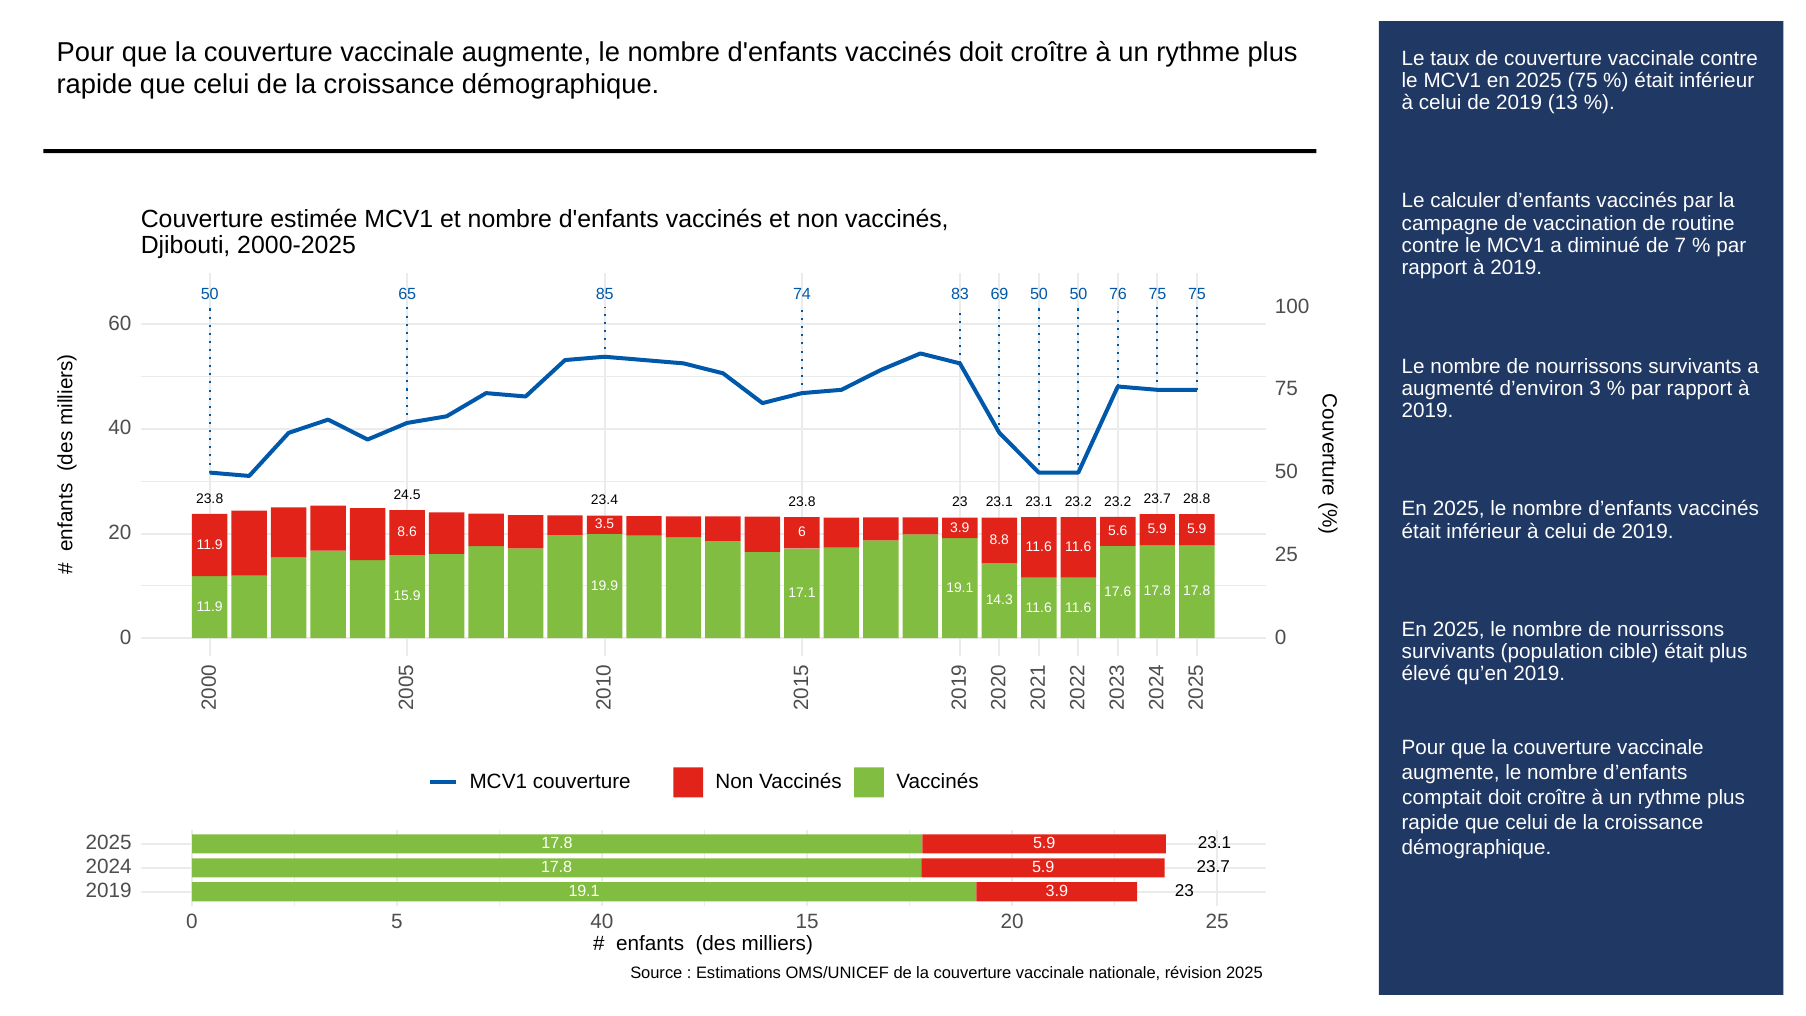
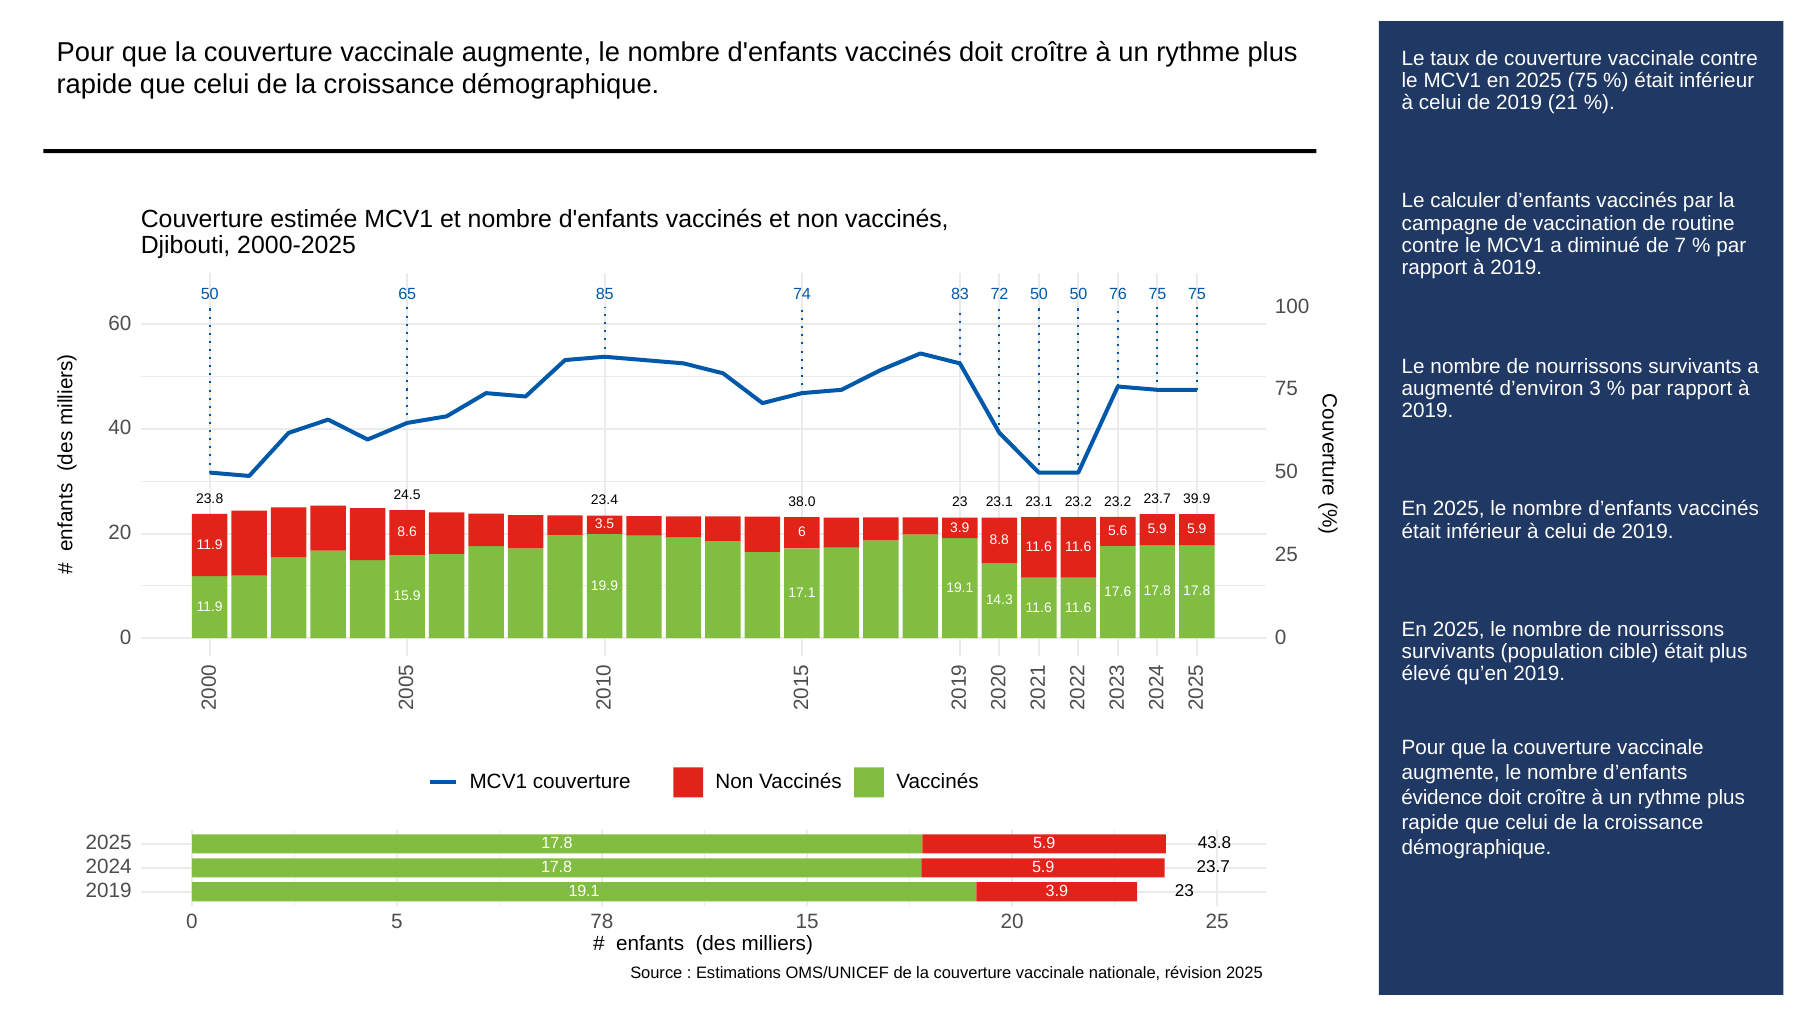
13: 13 -> 21 (1563, 103)
69: 69 -> 72 (1000, 294)
23.4 23.8: 23.8 -> 38.0 (802, 502)
28.8: 28.8 -> 39.9 (1197, 498)
comptait: comptait -> évidence (1442, 798)
23.1: 23.1 -> 43.8 (1215, 843)
5 40: 40 -> 78 (602, 922)
